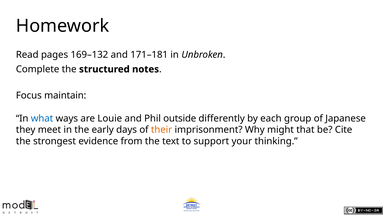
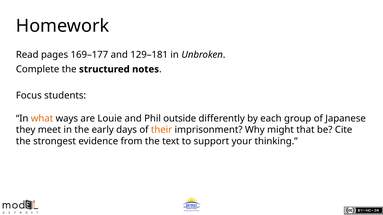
169–132: 169–132 -> 169–177 (89, 55)
171–181: 171–181 -> 129–181 (149, 55)
maintain: maintain -> students (65, 96)
what colour: blue -> orange (42, 119)
